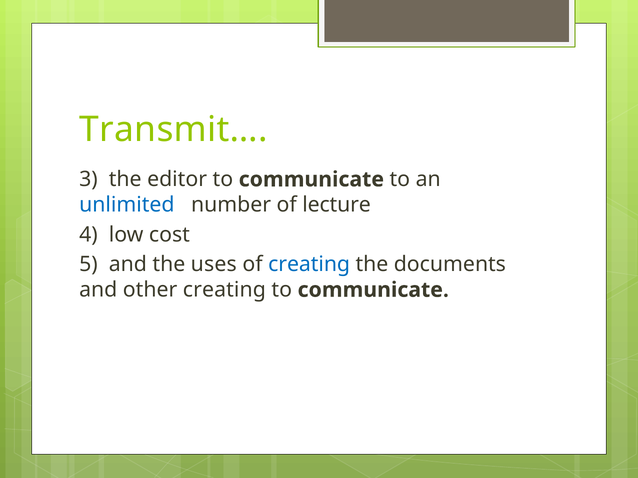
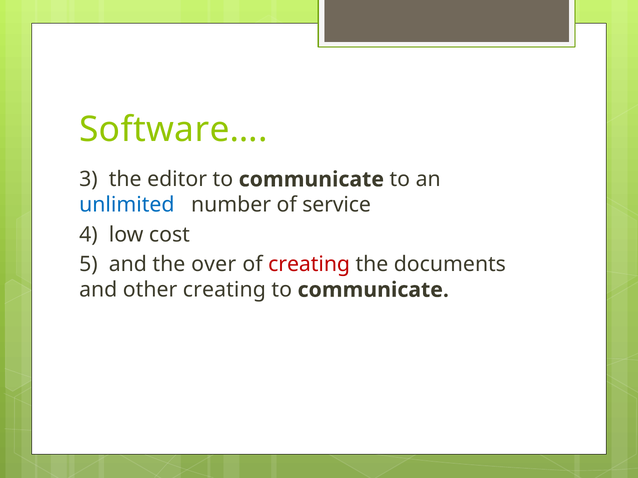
Transmit…: Transmit… -> Software… (173, 129)
lecture: lecture -> service (337, 205)
uses: uses -> over (214, 265)
creating colour: blue -> red (309, 265)
